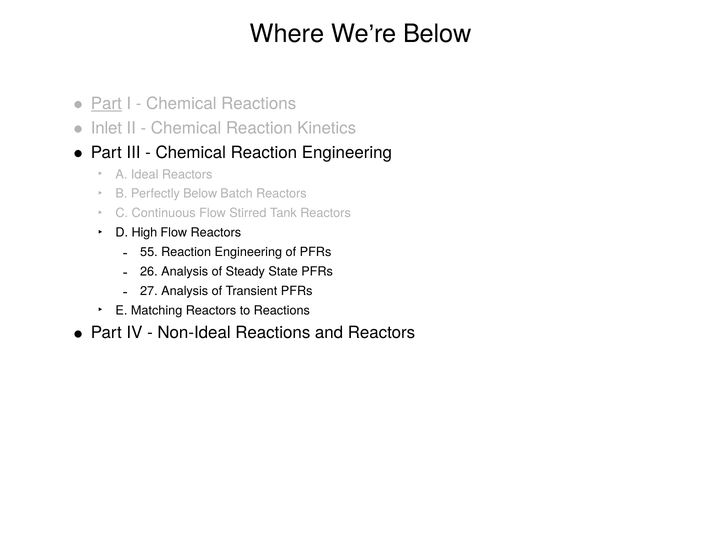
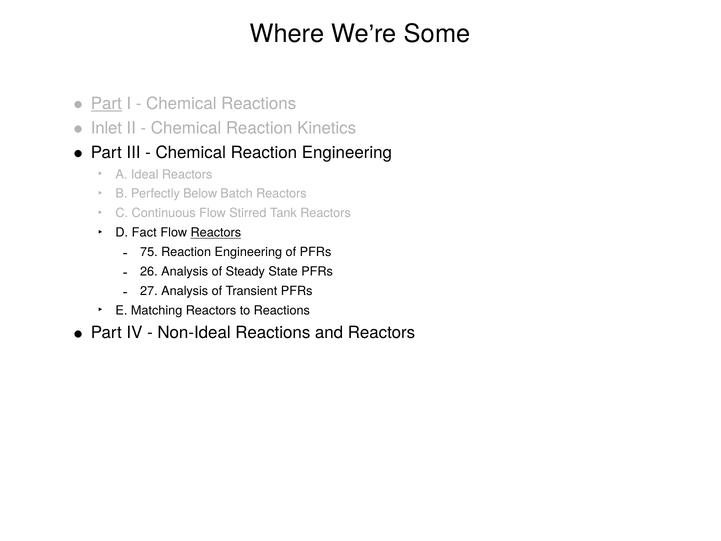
Below: Below -> Some (437, 34)
High: High -> Fact (144, 233)
Reactors underline: none -> present (216, 233)
55: 55 -> 75 (149, 252)
